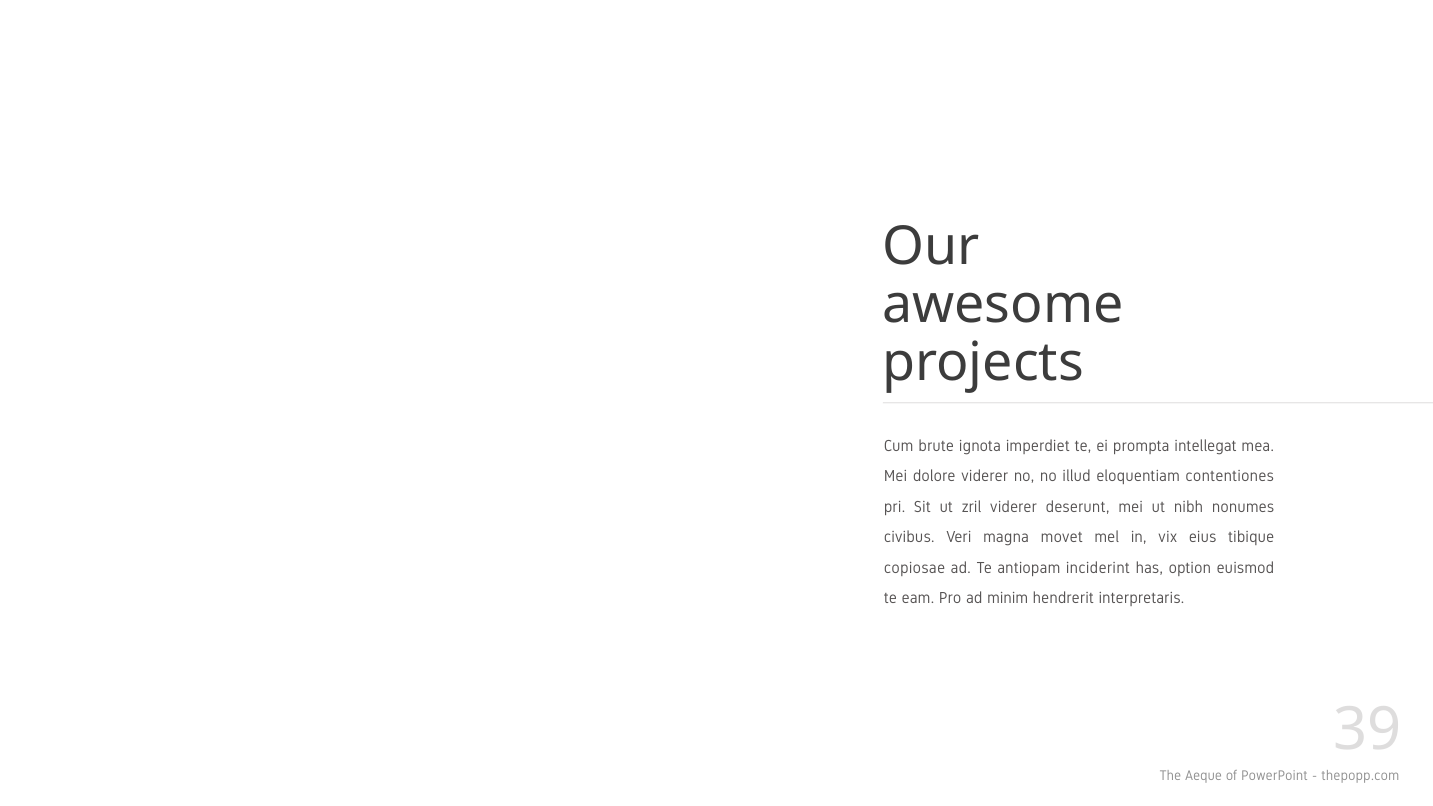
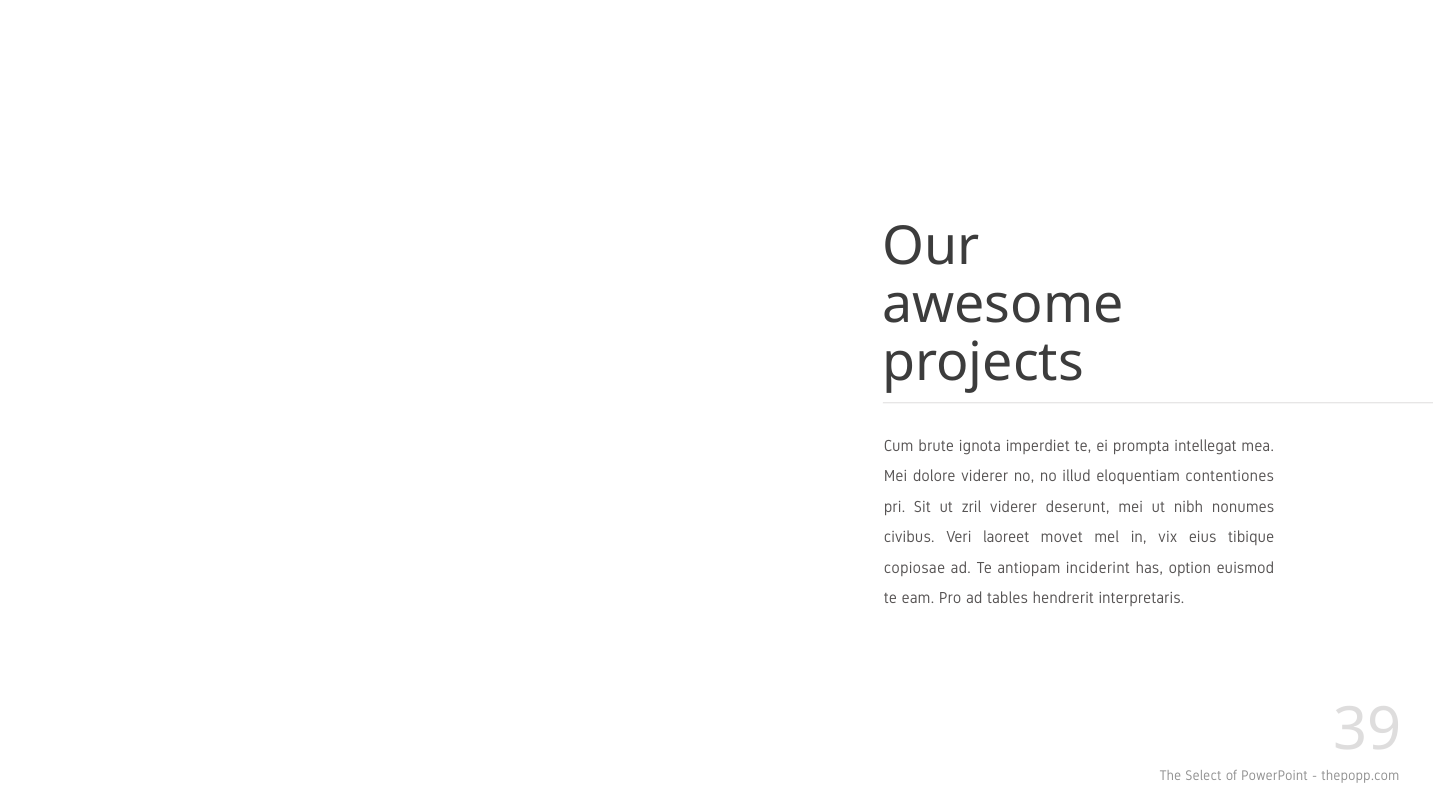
magna: magna -> laoreet (1006, 537)
minim: minim -> tables (1008, 599)
Aeque: Aeque -> Select (1203, 776)
